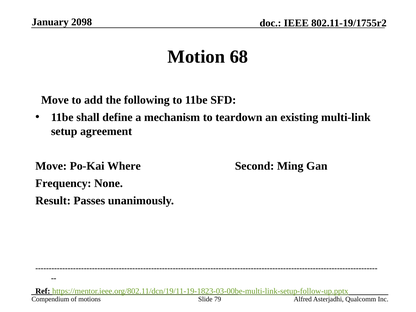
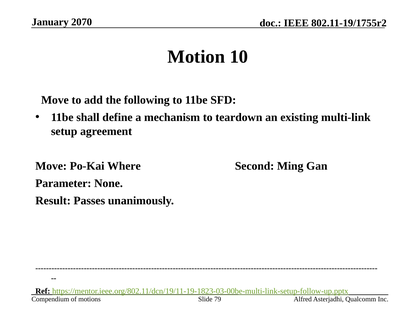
2098: 2098 -> 2070 (82, 22)
68: 68 -> 10 (239, 57)
Frequency: Frequency -> Parameter (63, 183)
